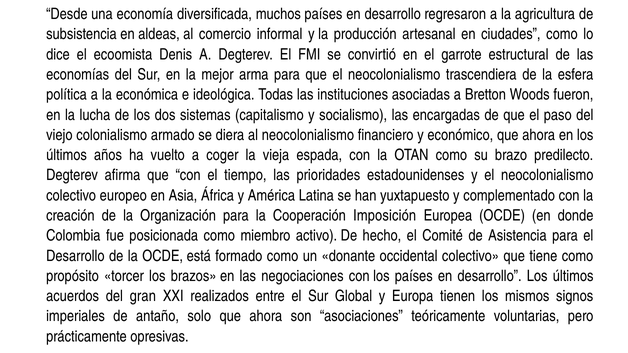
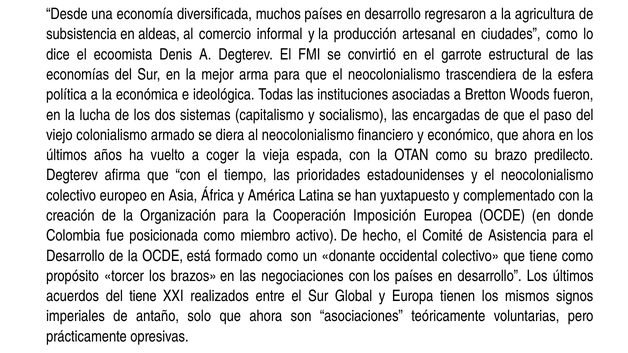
del gran: gran -> tiene (143, 296)
